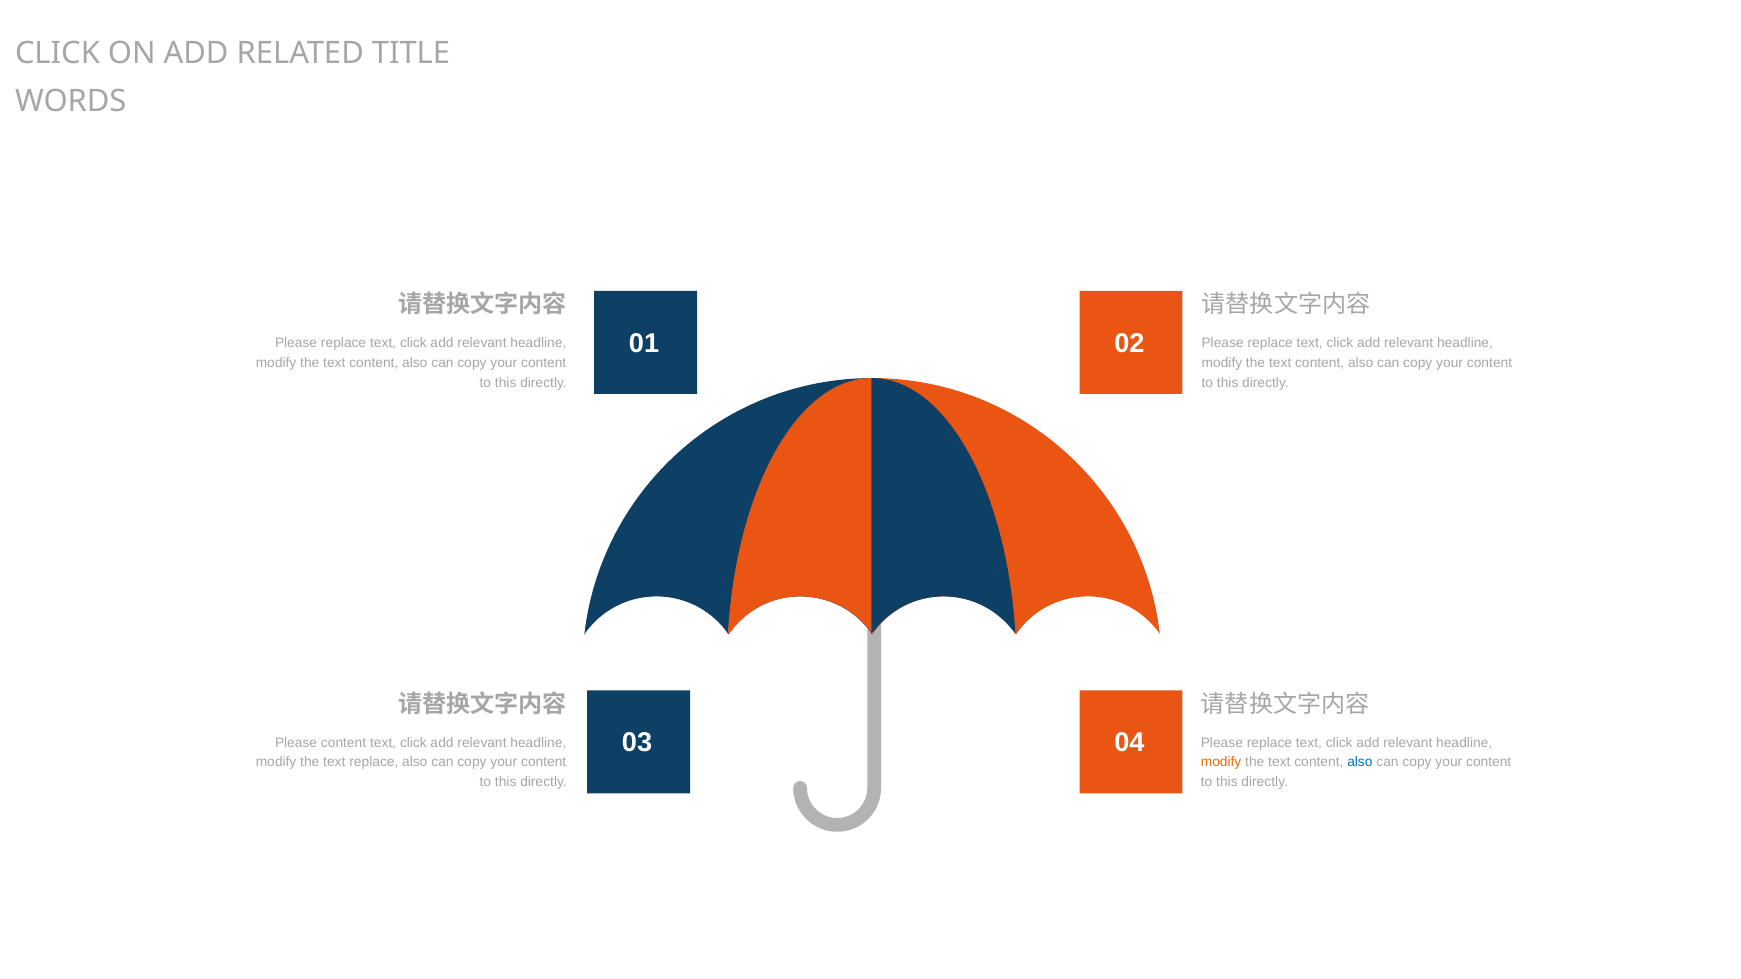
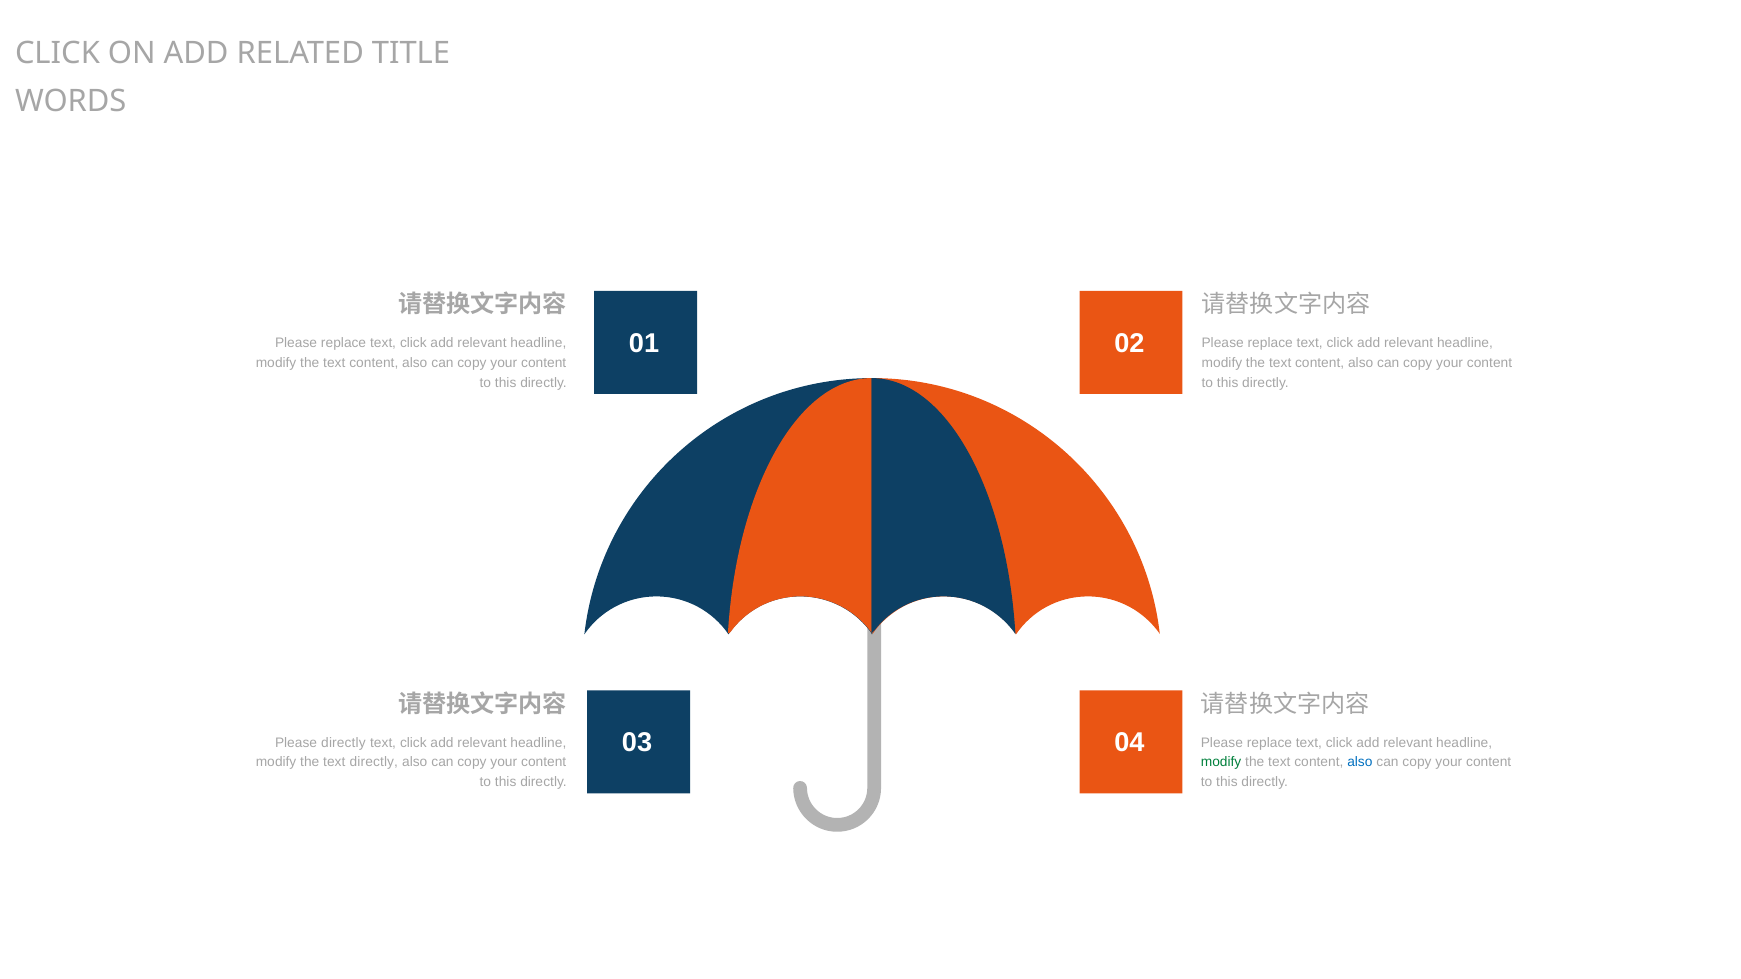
Please content: content -> directly (343, 743)
text replace: replace -> directly (374, 763)
modify colour: orange -> green (1221, 763)
